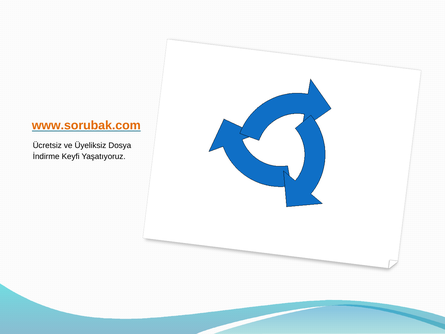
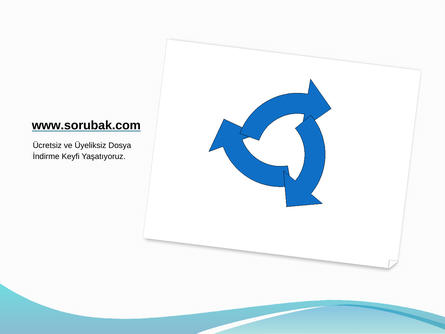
www.sorubak.com colour: orange -> black (86, 125)
